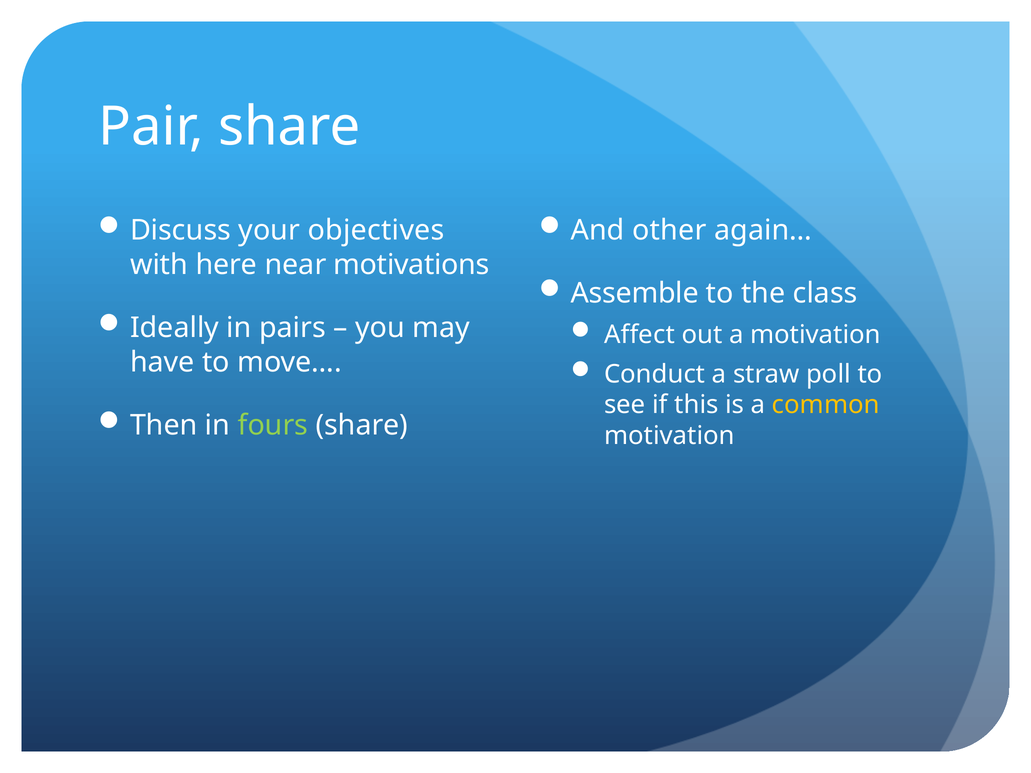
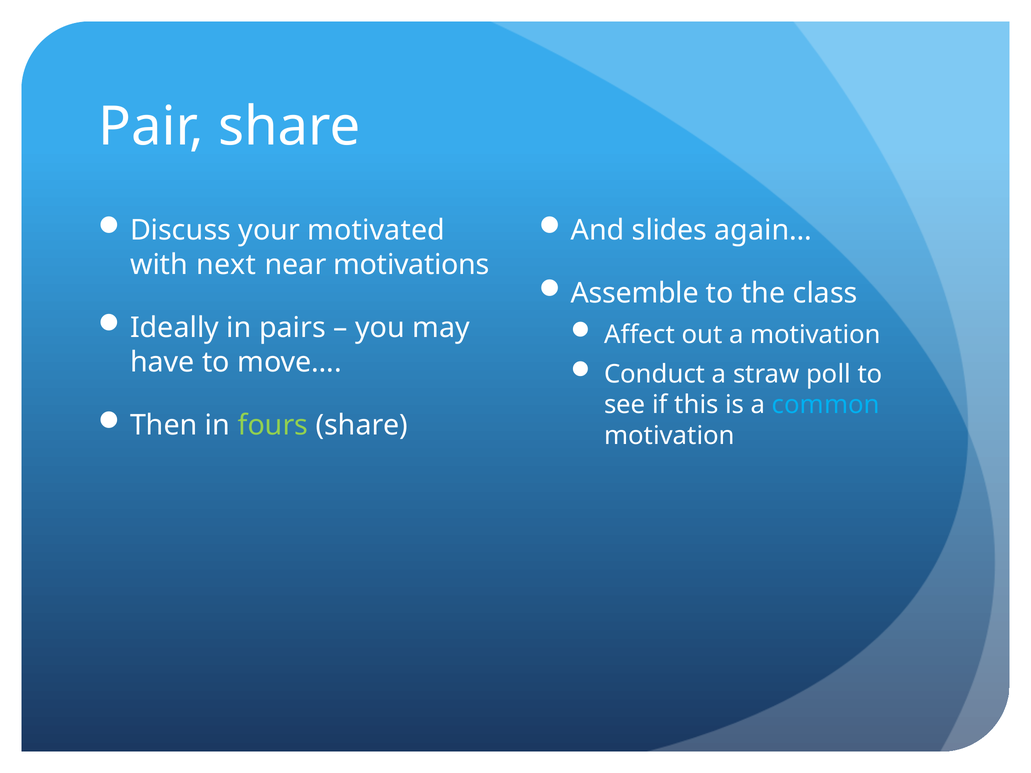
objectives: objectives -> motivated (376, 231)
other: other -> slides (670, 231)
here: here -> next (226, 265)
common colour: yellow -> light blue (826, 405)
